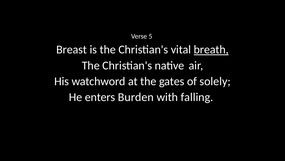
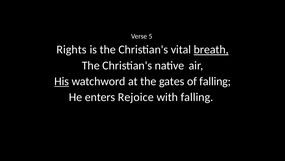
Breast: Breast -> Rights (72, 49)
His underline: none -> present (62, 81)
of solely: solely -> falling (215, 81)
Burden: Burden -> Rejoice (136, 97)
